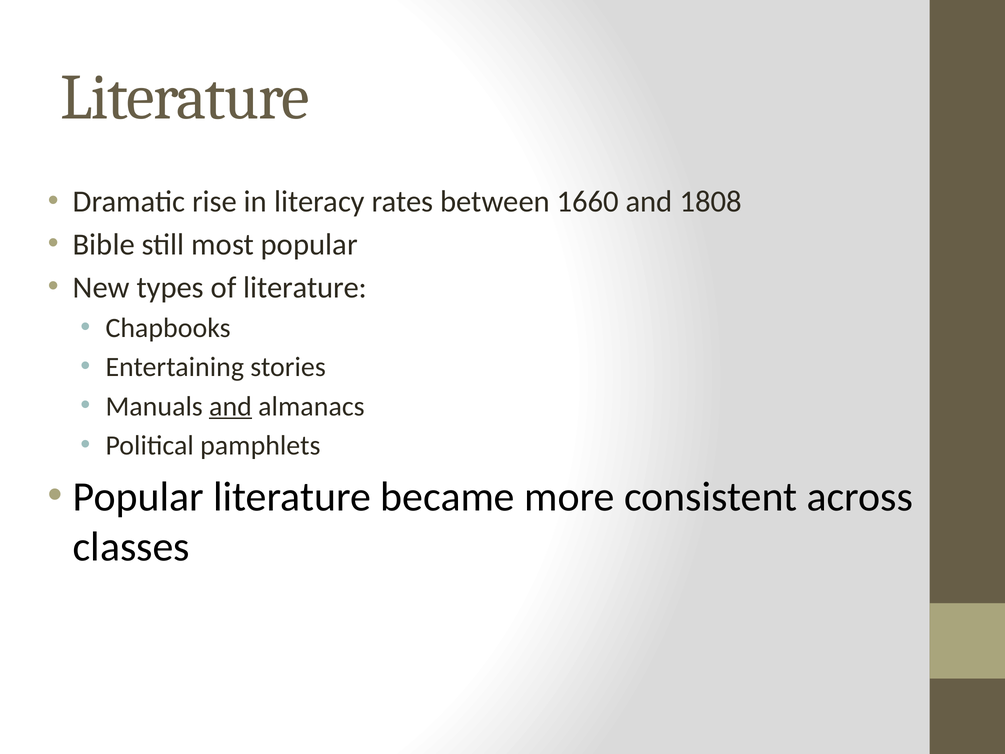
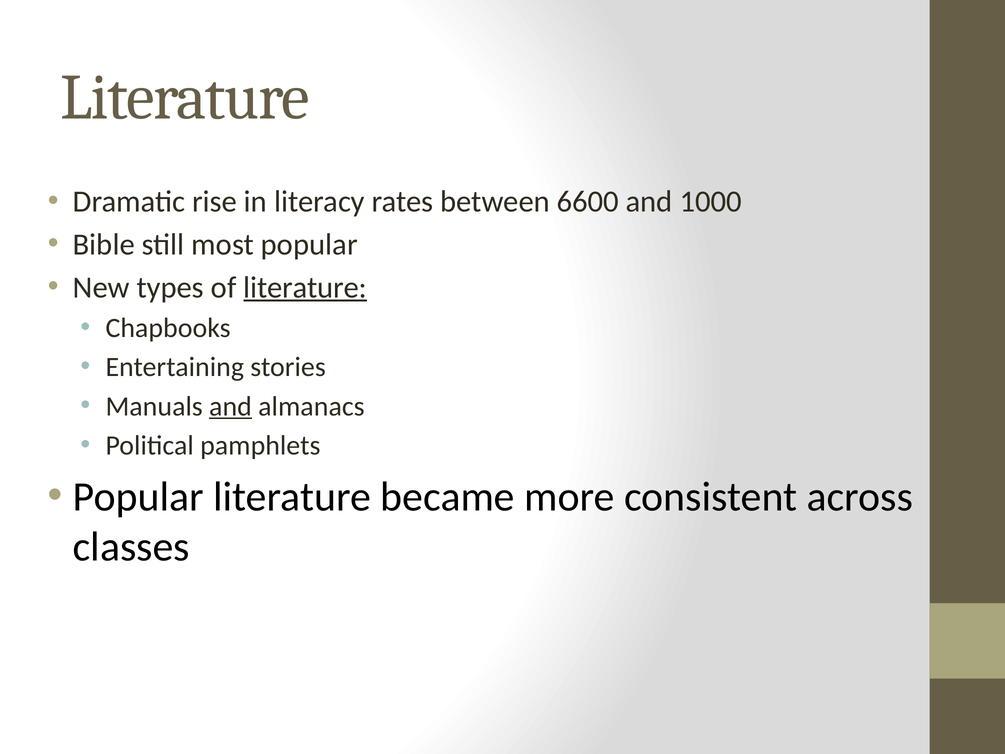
1660: 1660 -> 6600 (588, 201)
1808: 1808 -> 1000 (711, 201)
literature underline: none -> present (305, 287)
